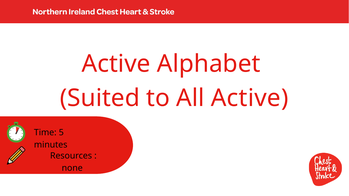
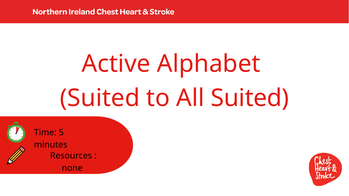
All Active: Active -> Suited (250, 98)
